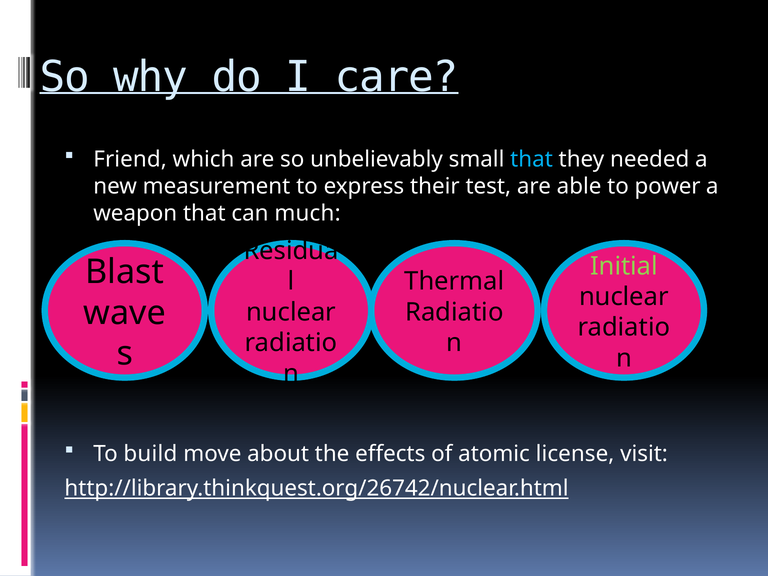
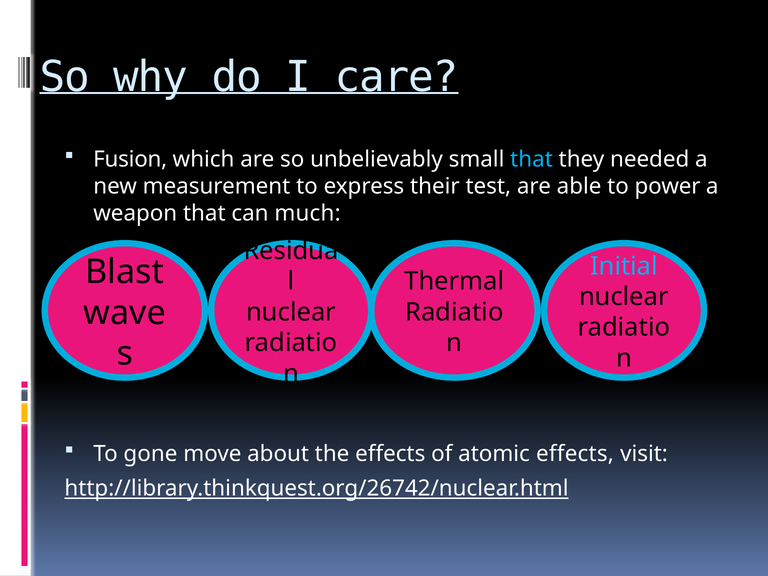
Friend: Friend -> Fusion (130, 160)
Initial colour: light green -> light blue (624, 266)
build: build -> gone (150, 454)
atomic license: license -> effects (575, 454)
